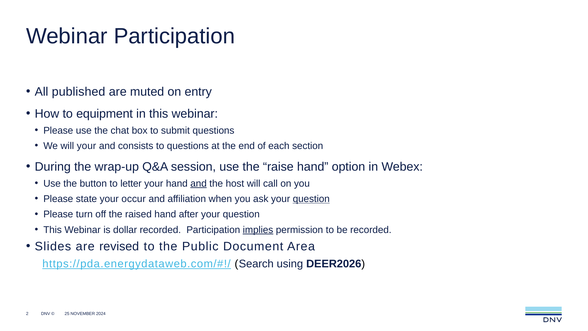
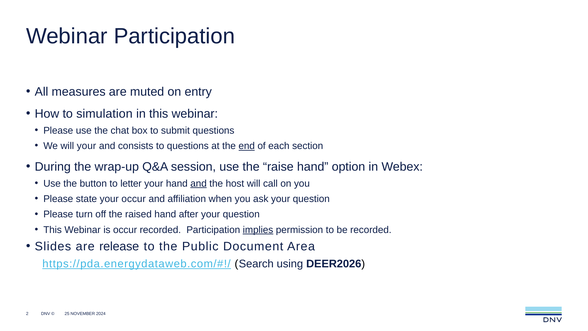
published: published -> measures (79, 92)
equipment: equipment -> simulation (104, 114)
end underline: none -> present (247, 146)
question underline: present -> none (311, 199)
is dollar: dollar -> occur (125, 230)
revised: revised -> release (119, 246)
